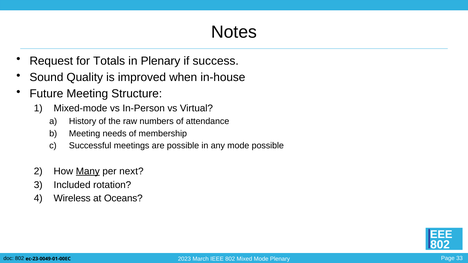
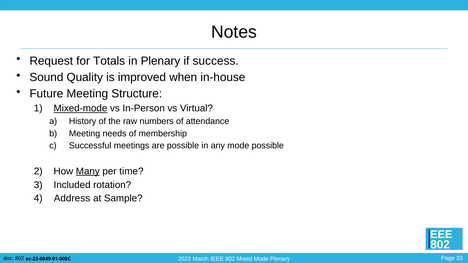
Mixed-mode underline: none -> present (80, 109)
next: next -> time (131, 171)
Wireless: Wireless -> Address (72, 199)
Oceans: Oceans -> Sample (123, 199)
